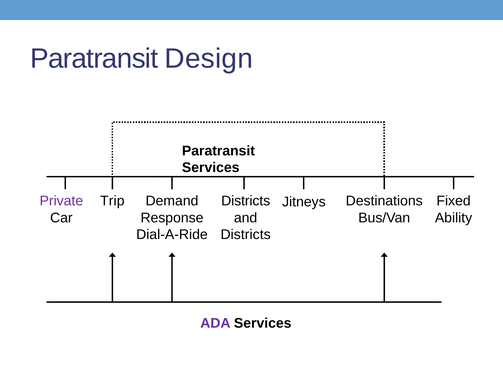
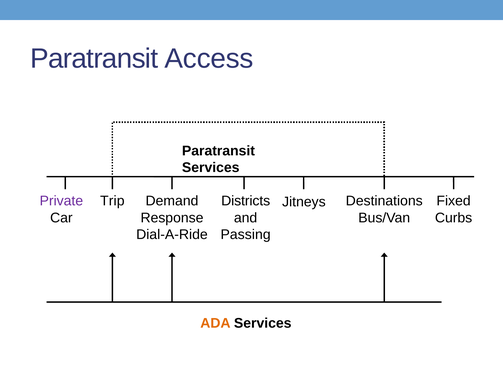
Design: Design -> Access (209, 59)
Ability: Ability -> Curbs (454, 218)
Districts: Districts -> Passing (246, 235)
ADA colour: purple -> orange (215, 323)
